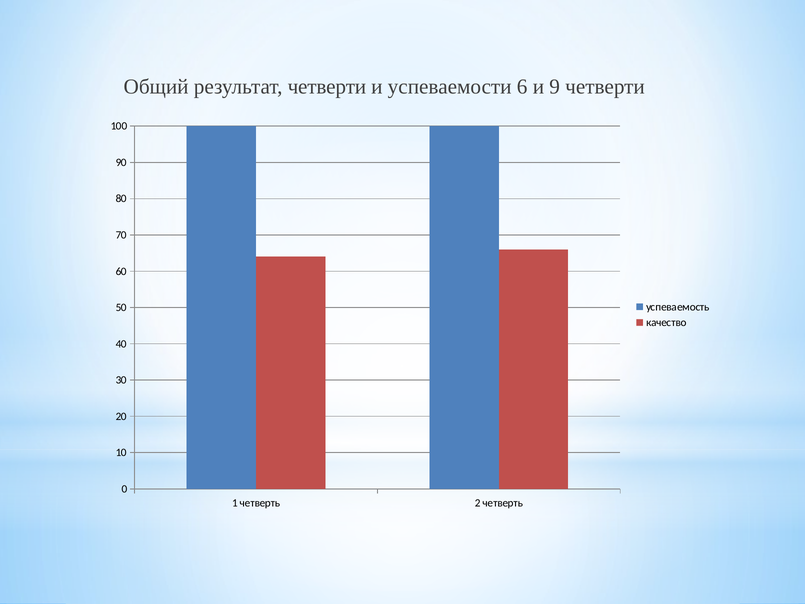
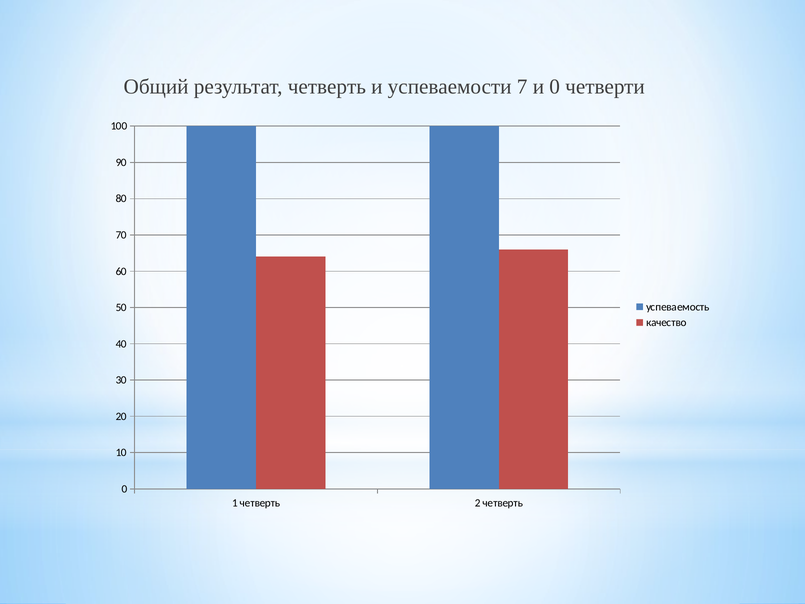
результат четверти: четверти -> четверть (327, 86)
6: 6 -> 7 (522, 86)
и 9: 9 -> 0 (555, 86)
